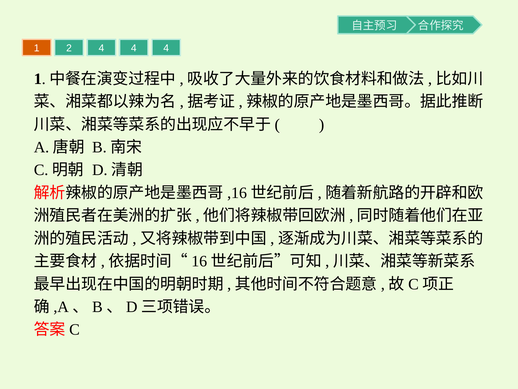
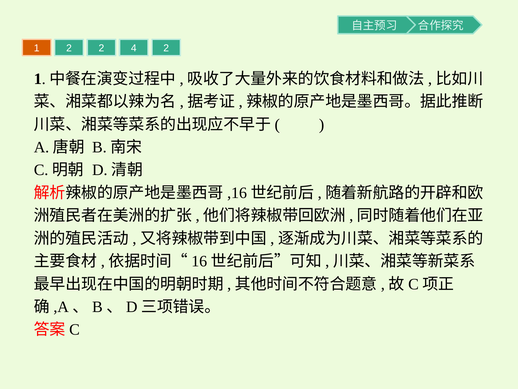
2 4: 4 -> 2 (101, 48)
4: 4 -> 2 (166, 48)
